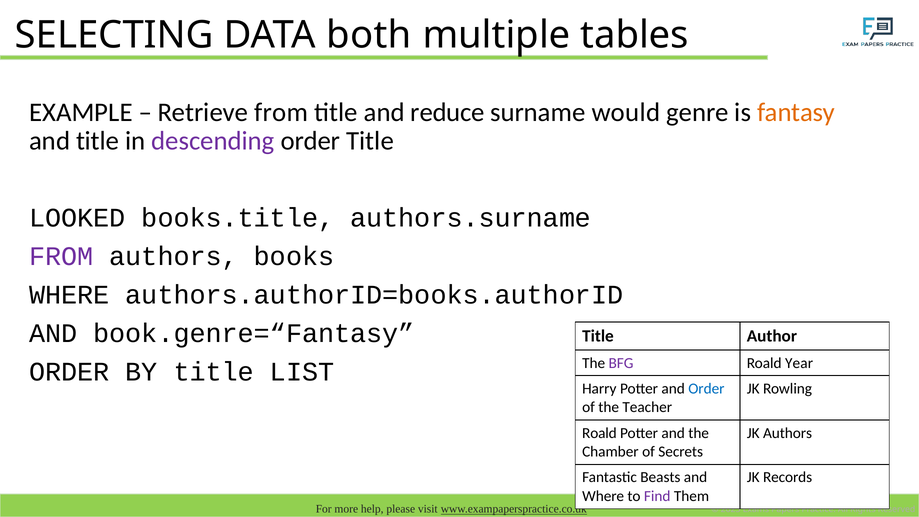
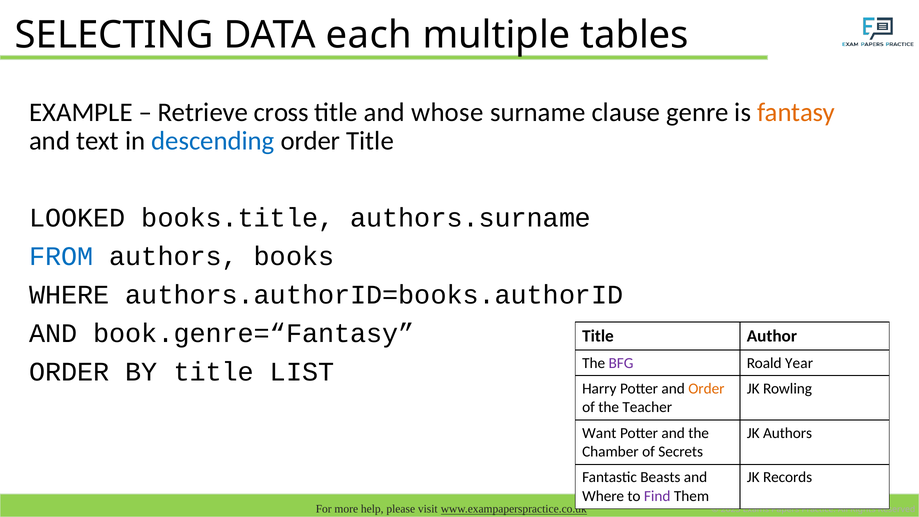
both: both -> each (369, 35)
Retrieve from: from -> cross (281, 112)
reduce: reduce -> whose (447, 112)
would: would -> clause (626, 112)
and title: title -> text (98, 141)
descending colour: purple -> blue (213, 141)
FROM colour: purple -> blue (61, 256)
Order colour: blue -> orange (706, 389)
Roald: Roald -> Want (599, 433)
